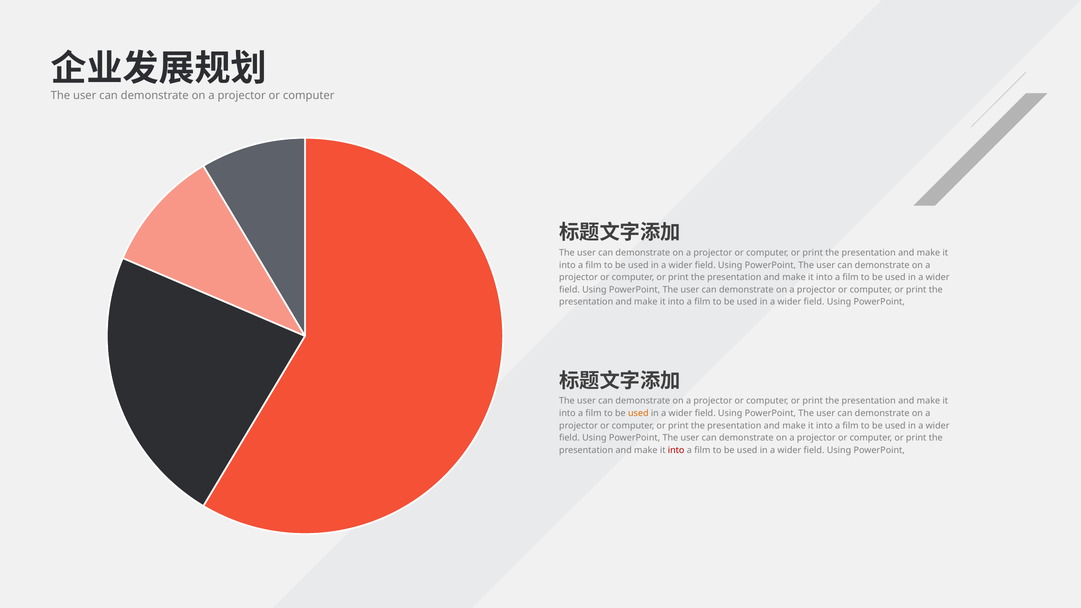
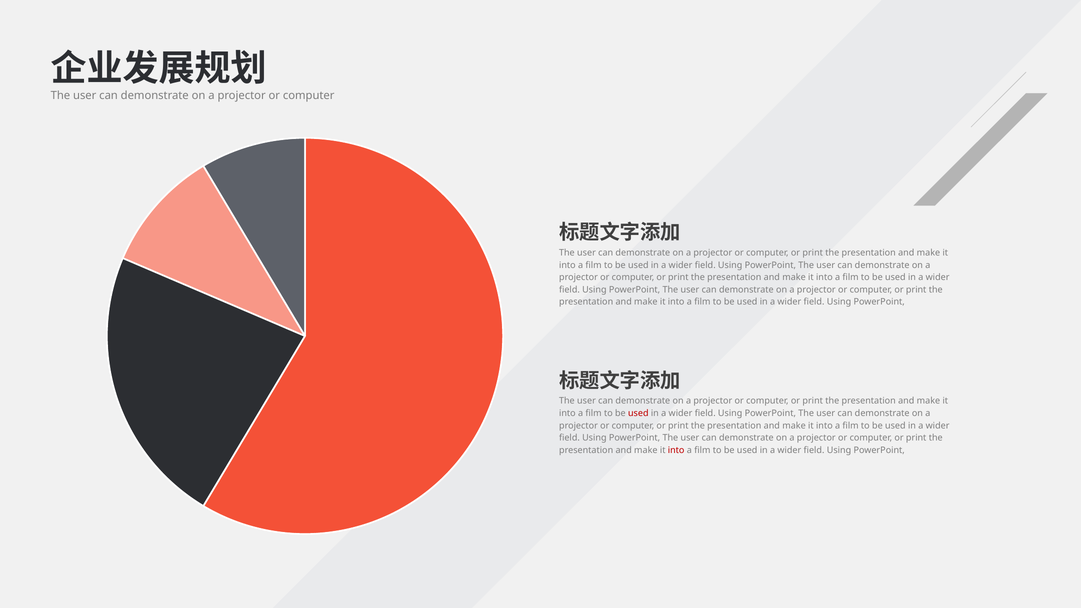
used colour: orange -> red (638, 413)
